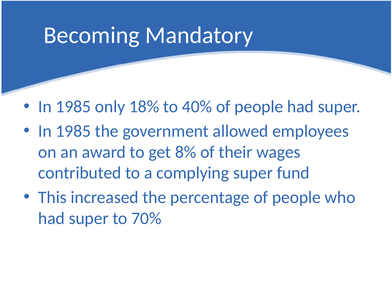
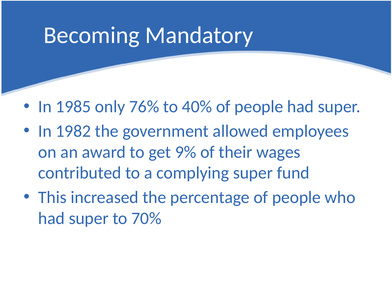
18%: 18% -> 76% (144, 107)
1985: 1985 -> 1982 (73, 131)
8%: 8% -> 9% (186, 152)
